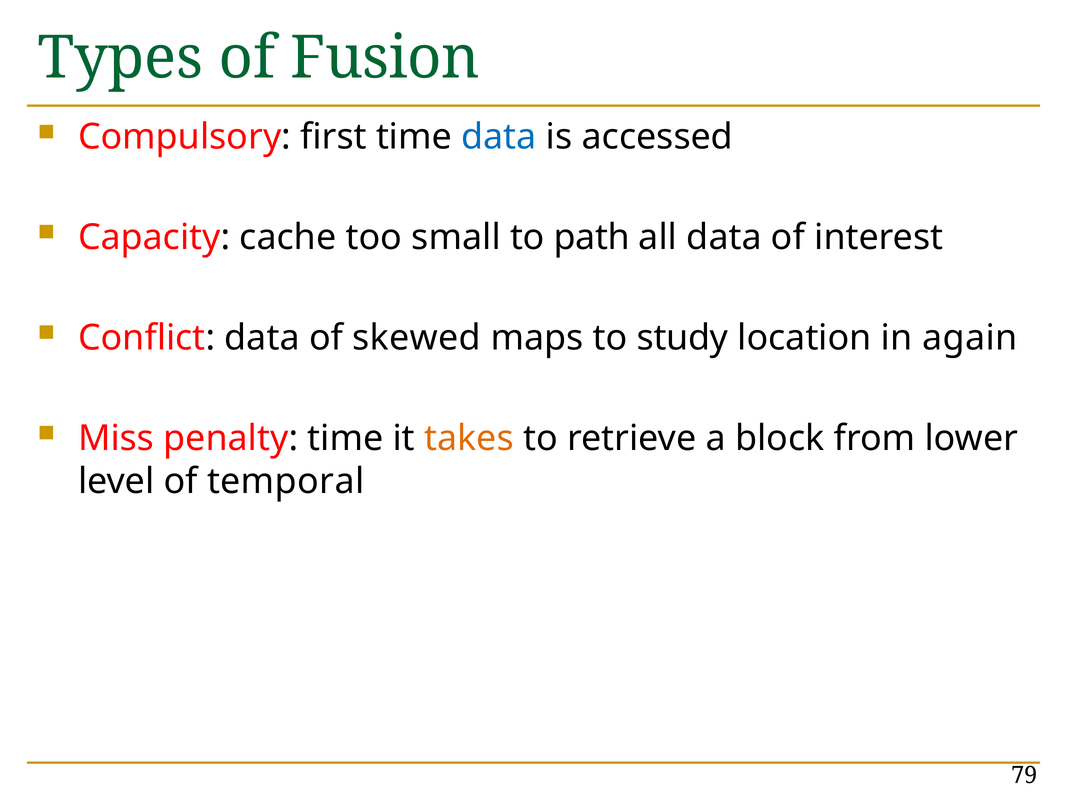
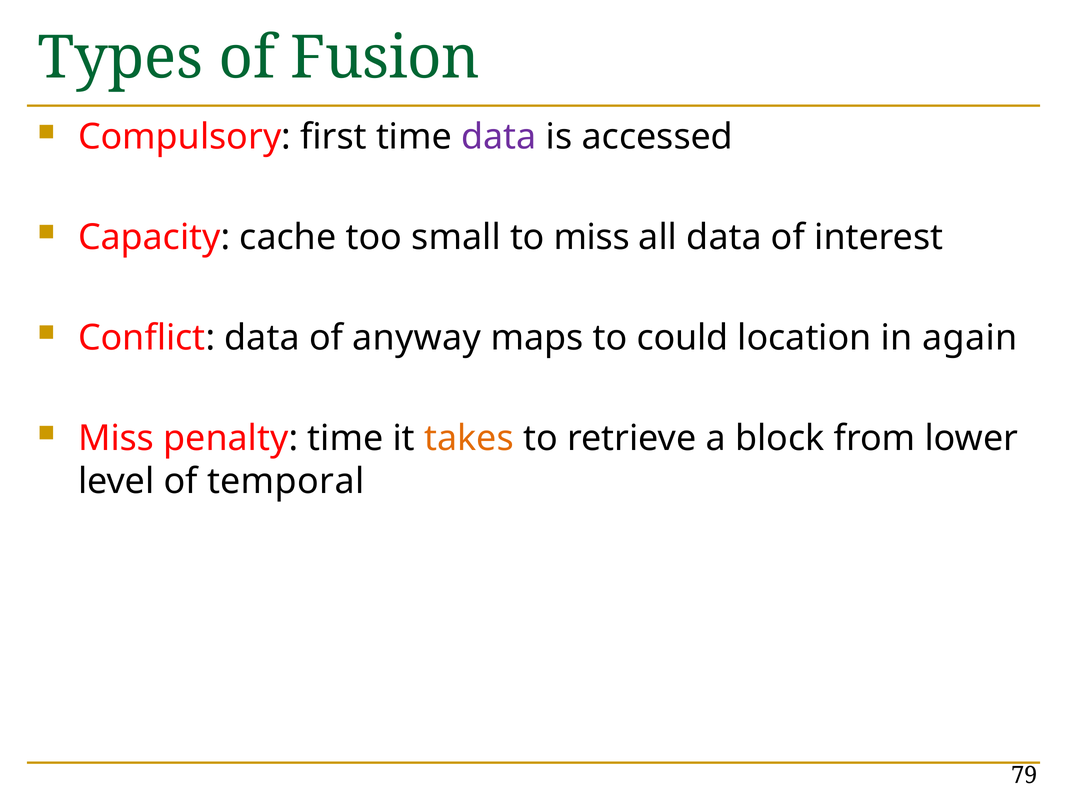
data colour: blue -> purple (499, 137)
to path: path -> miss (592, 237)
skewed: skewed -> anyway (417, 338)
study: study -> could (682, 338)
